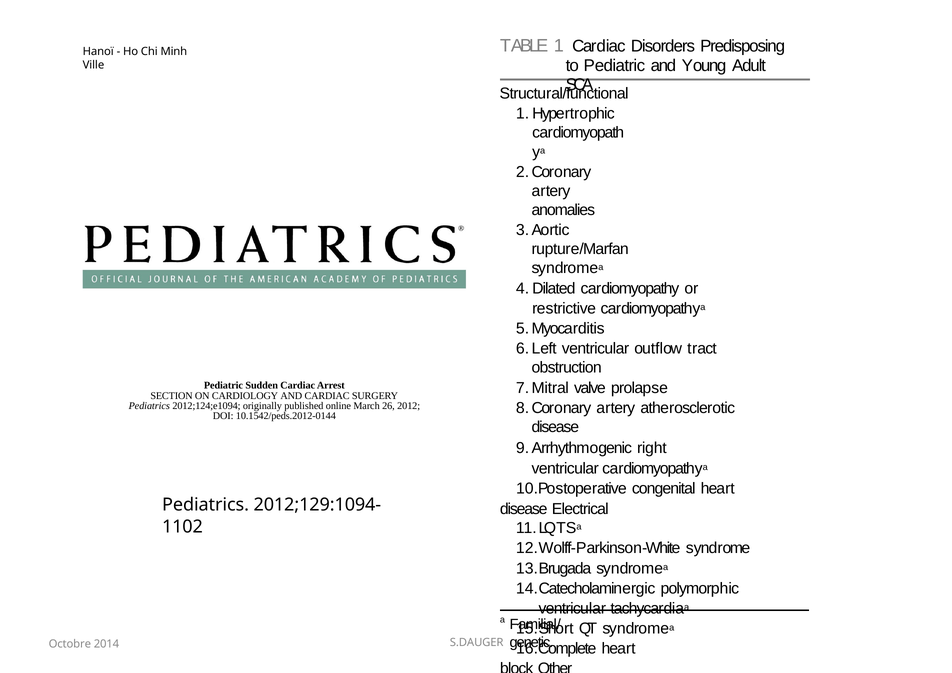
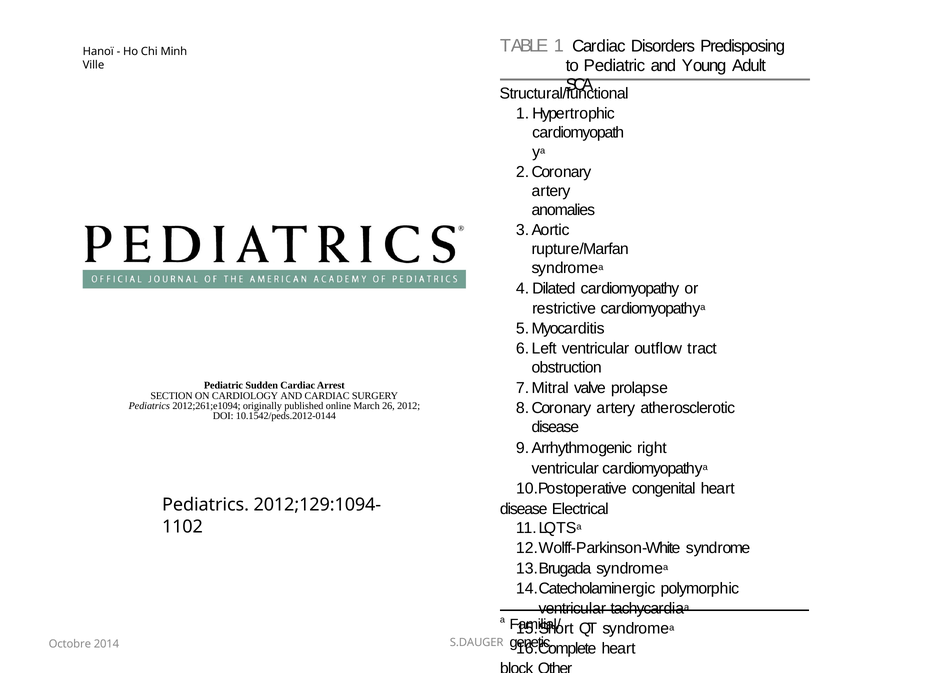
2012;124;e1094: 2012;124;e1094 -> 2012;261;e1094 (206, 406)
